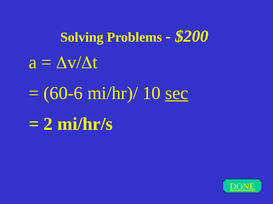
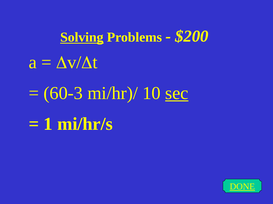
Solving underline: none -> present (82, 37)
60-6: 60-6 -> 60-3 (63, 93)
2: 2 -> 1 (48, 124)
